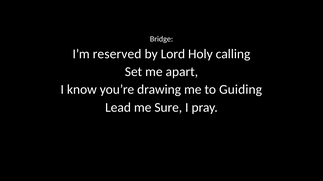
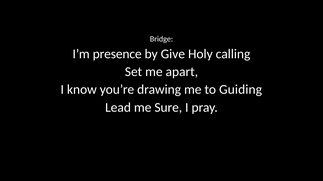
reserved: reserved -> presence (117, 54)
Lord: Lord -> Give (173, 54)
